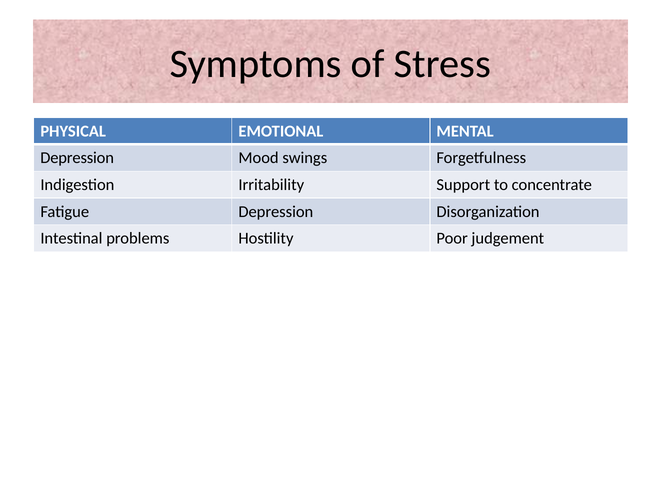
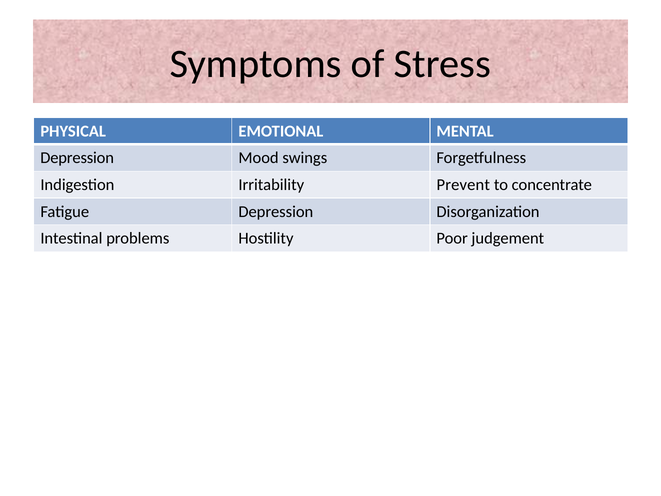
Support: Support -> Prevent (463, 185)
